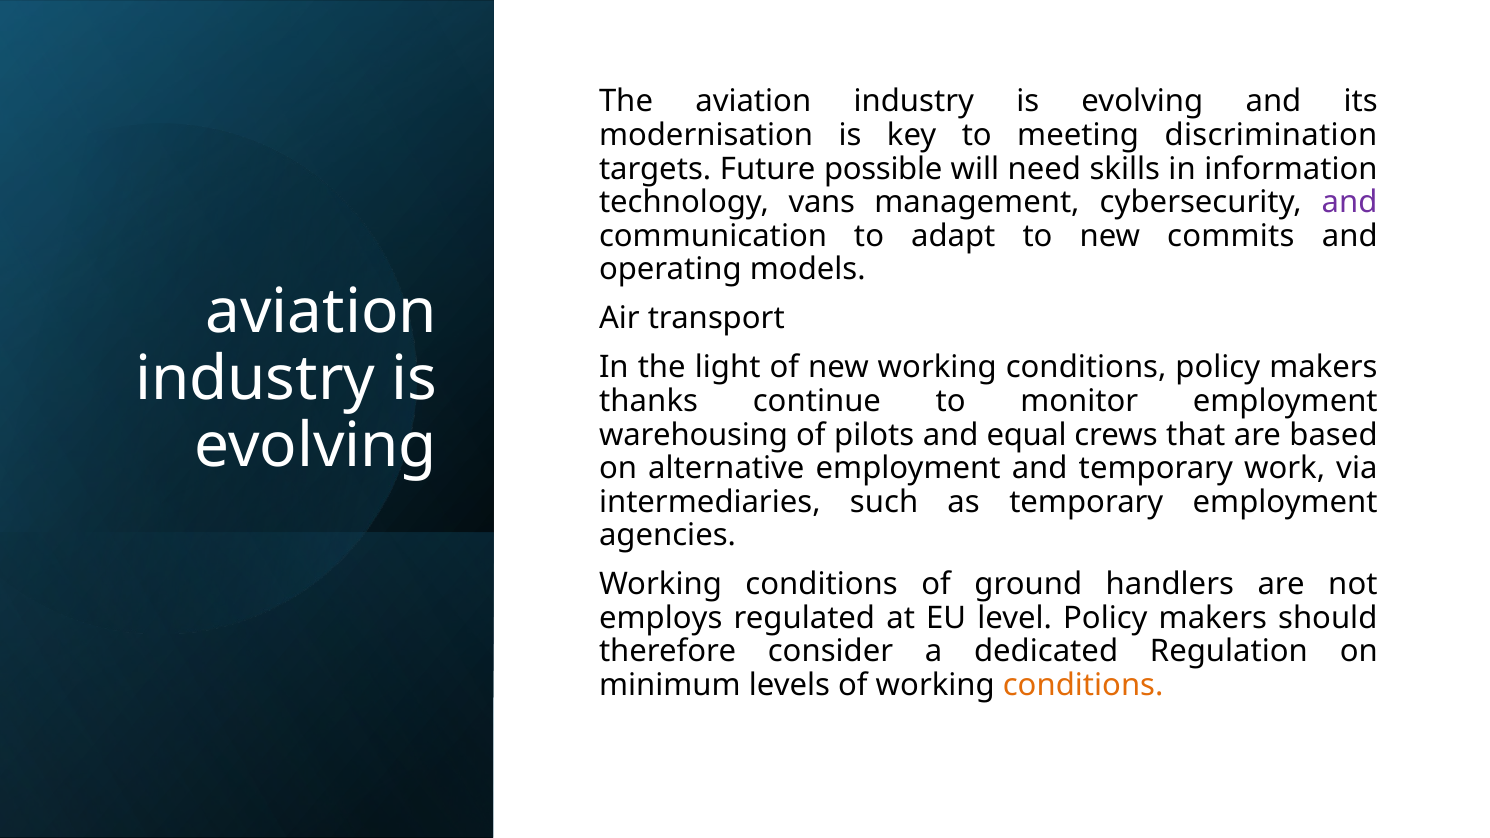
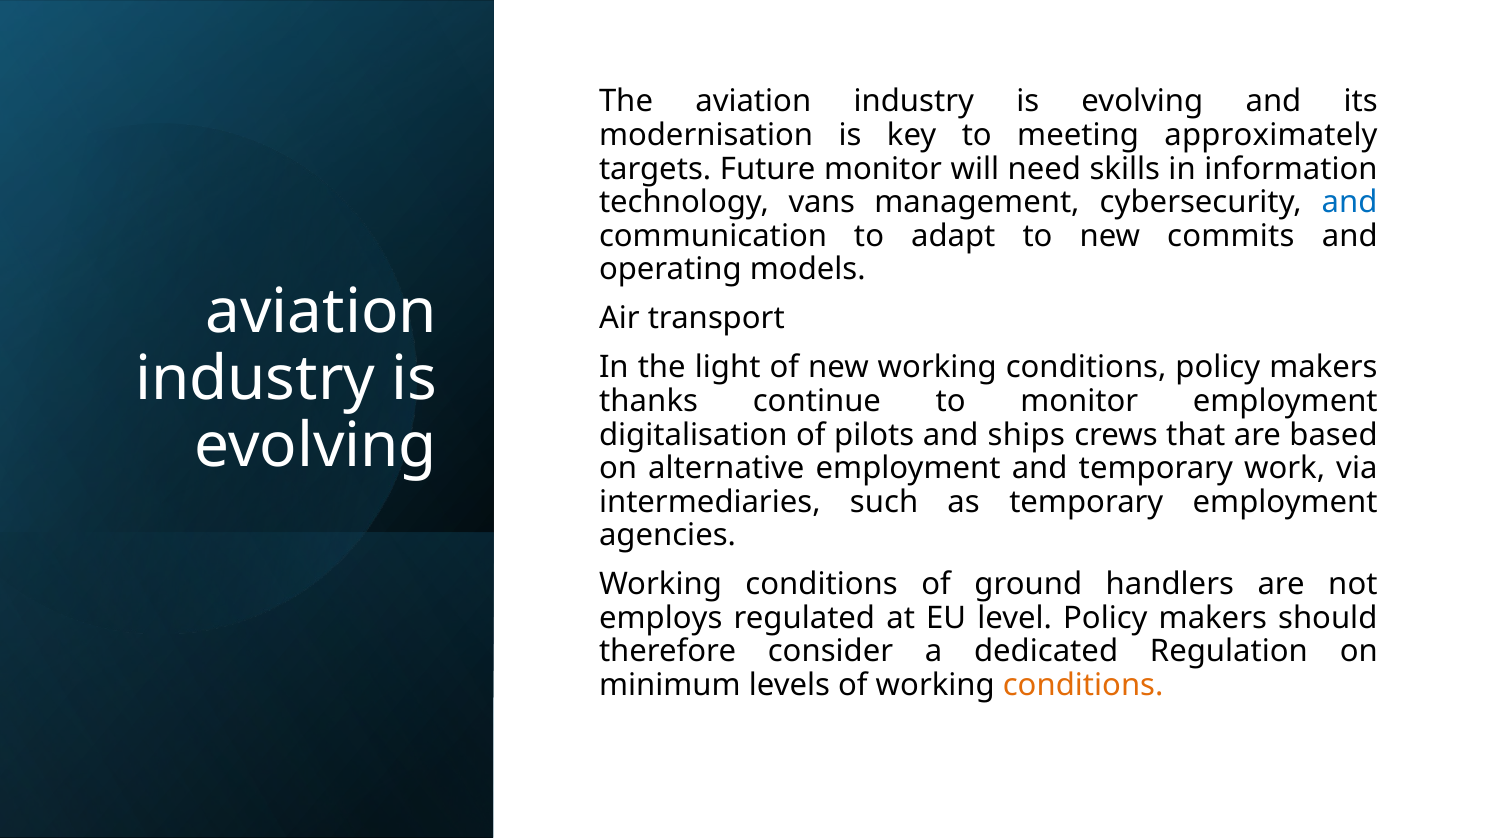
discrimination: discrimination -> approximately (1271, 135)
Future possible: possible -> monitor (883, 169)
and colour: purple -> blue (1350, 202)
warehousing: warehousing -> digitalisation (693, 435)
equal: equal -> ships (1026, 435)
